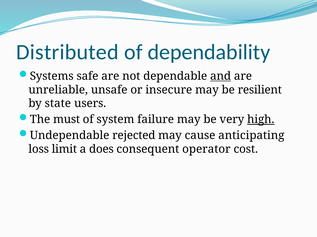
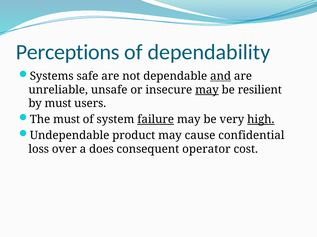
Distributed: Distributed -> Perceptions (68, 52)
may underline: none -> present (207, 90)
by state: state -> must (58, 104)
failure underline: none -> present (156, 120)
rejected: rejected -> product (134, 136)
anticipating: anticipating -> confidential (251, 136)
limit: limit -> over (64, 150)
